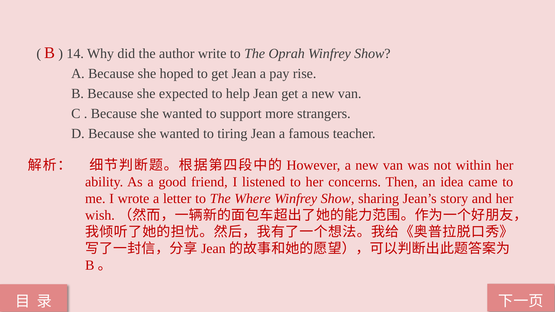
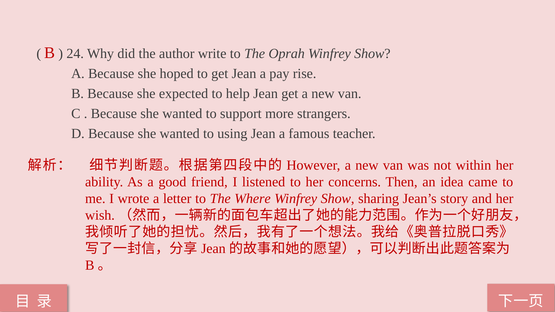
14: 14 -> 24 (75, 54)
tiring: tiring -> using (232, 134)
